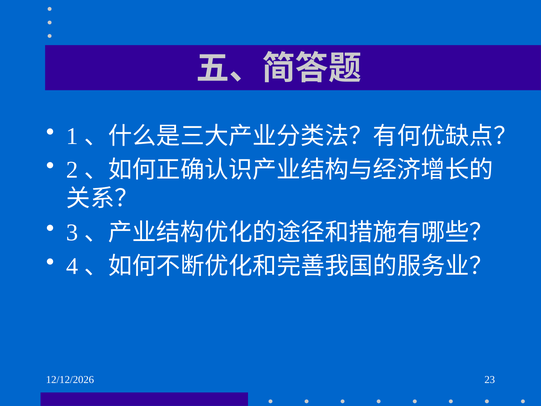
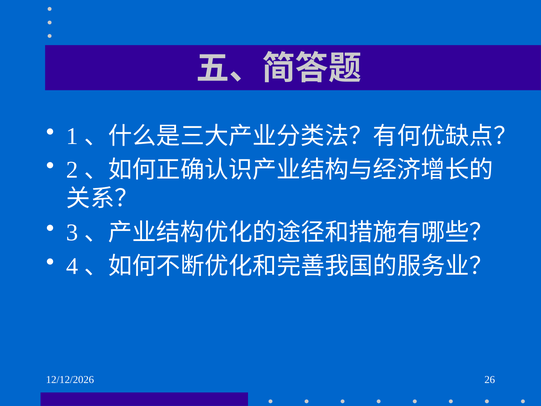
23: 23 -> 26 (490, 379)
